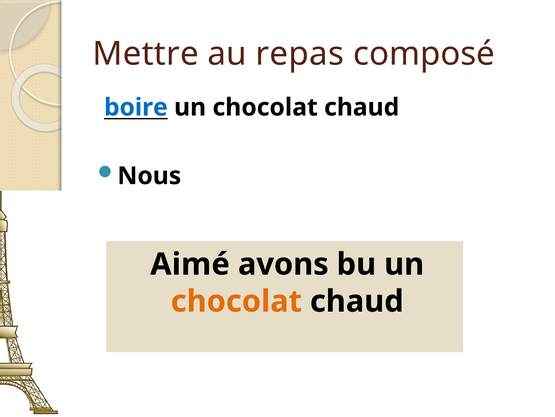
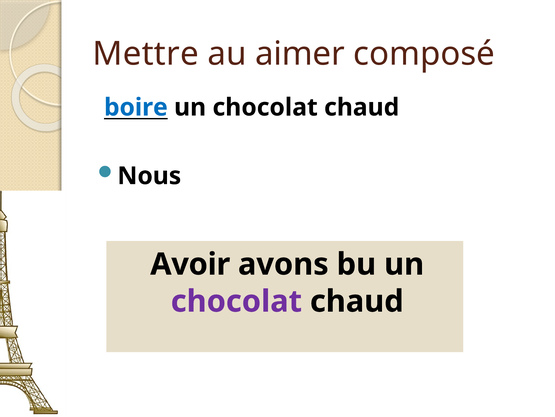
repas: repas -> aimer (300, 54)
Aimé: Aimé -> Avoir (190, 264)
chocolat colour: orange -> purple (236, 301)
